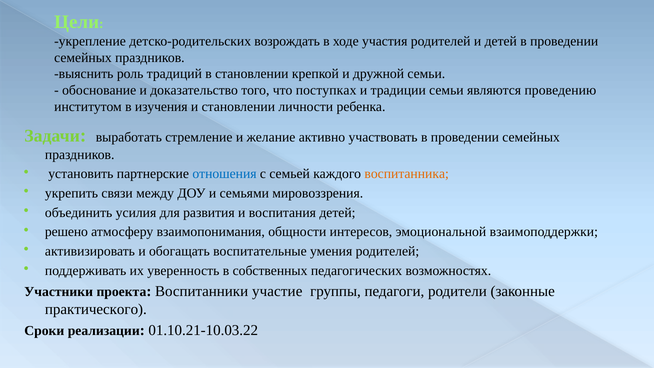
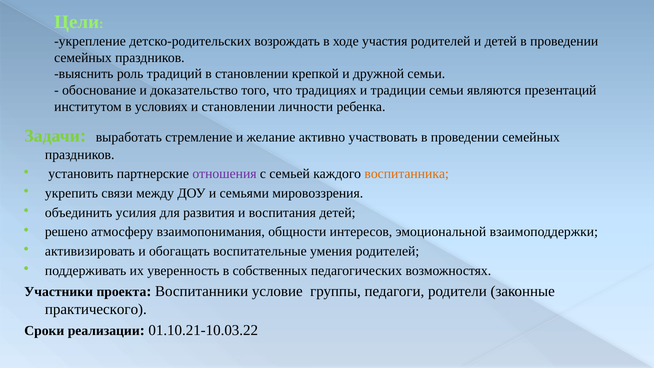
поступках: поступках -> традициях (326, 90)
проведению: проведению -> презентаций (560, 90)
изучения: изучения -> условиях (161, 107)
отношения colour: blue -> purple (224, 174)
участие: участие -> условие (277, 291)
